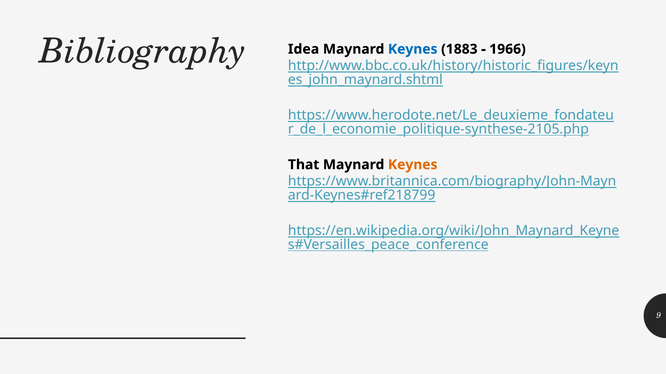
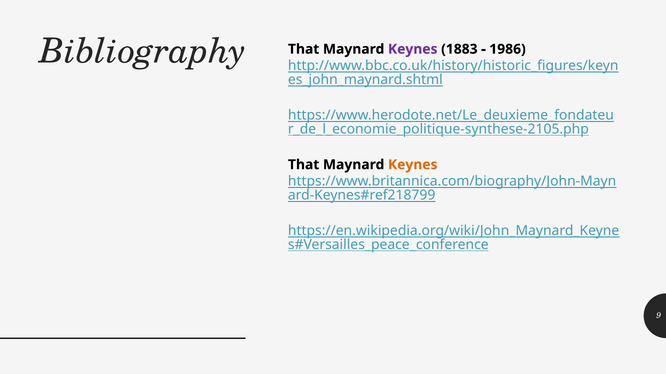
Bibliography Idea: Idea -> That (304, 49)
Keynes colour: blue -> purple (413, 49)
1966: 1966 -> 1986 (508, 49)
